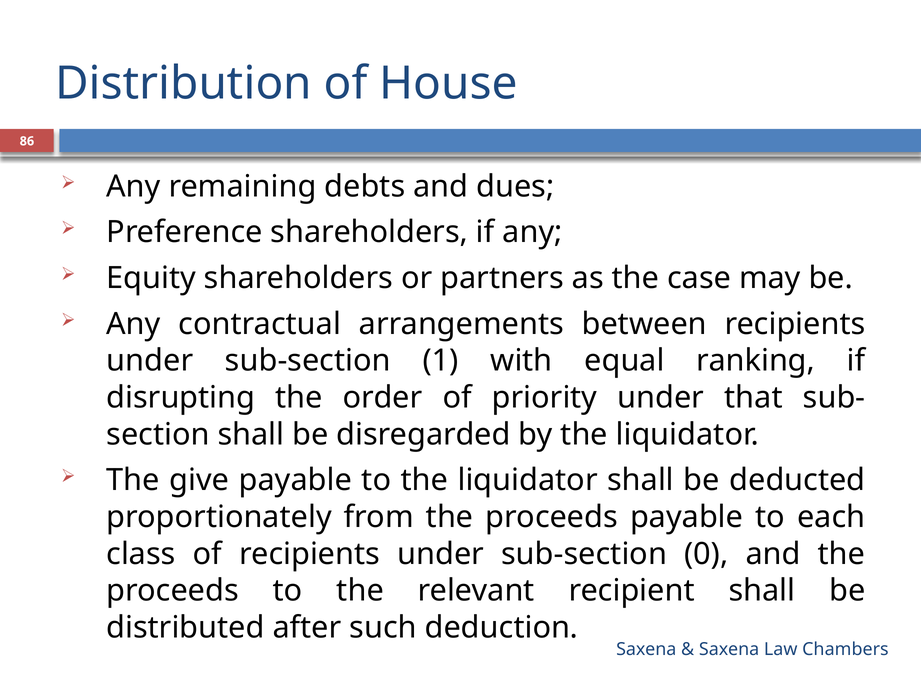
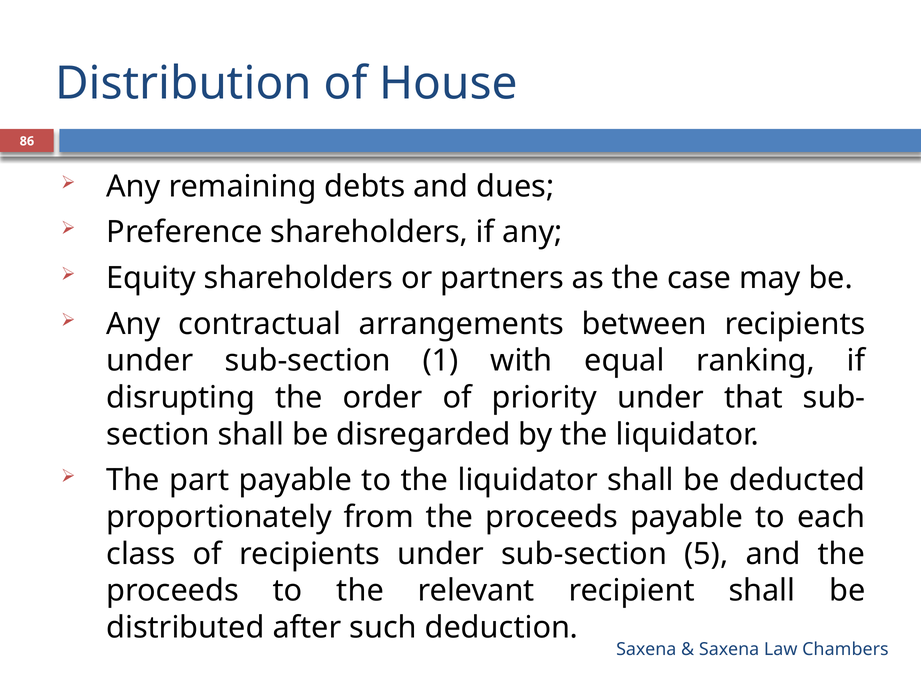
give: give -> part (199, 480)
0: 0 -> 5 (706, 554)
